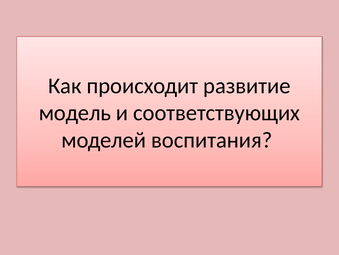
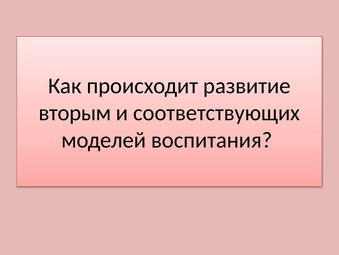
модель: модель -> вторым (75, 113)
